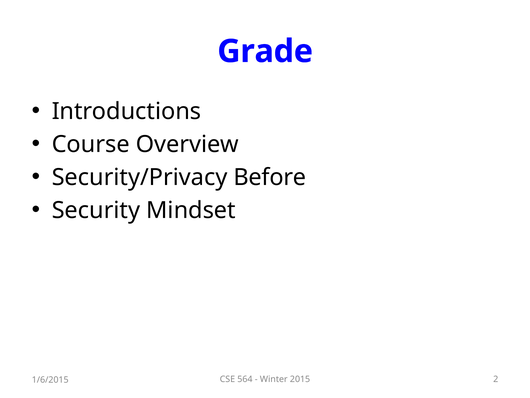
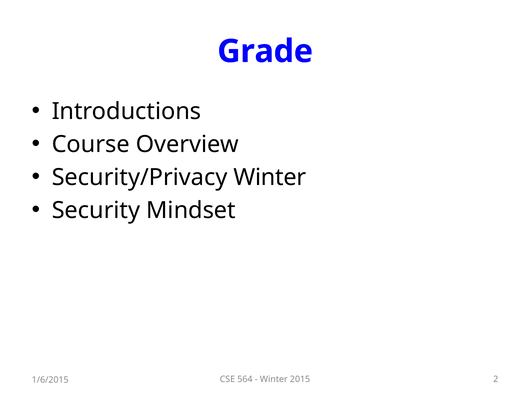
Security/Privacy Before: Before -> Winter (270, 177)
